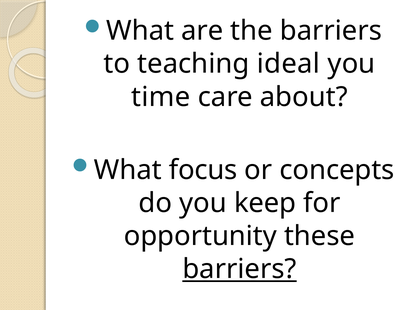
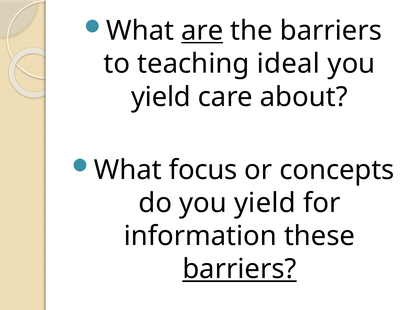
are underline: none -> present (202, 31)
time: time -> yield (161, 97)
do you keep: keep -> yield (265, 203)
opportunity: opportunity -> information (200, 236)
